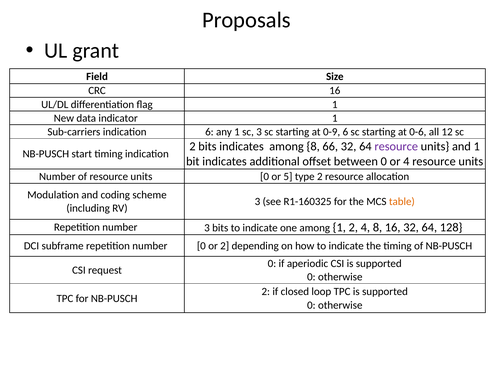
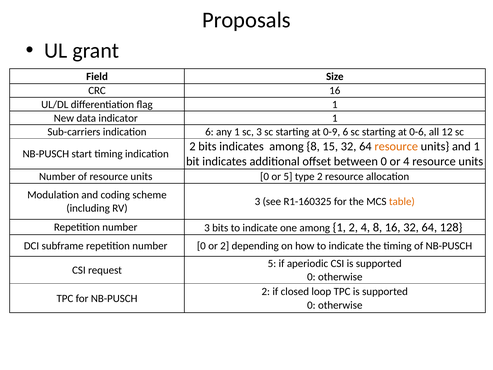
66: 66 -> 15 (330, 146)
resource colour: purple -> orange (396, 146)
0: 0 -> 5 (272, 263)
